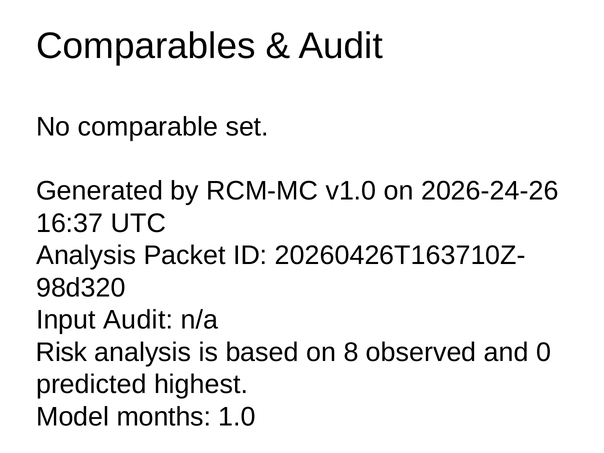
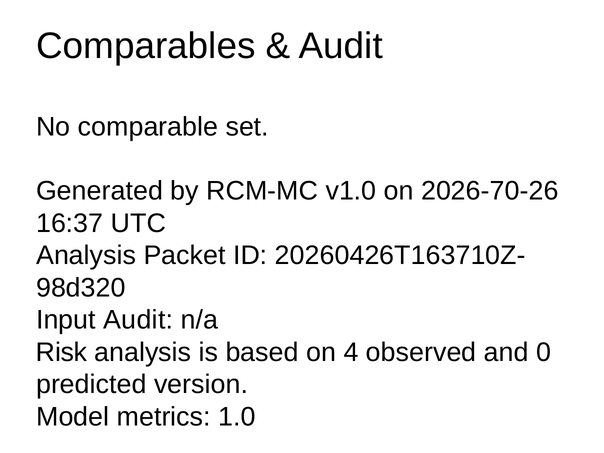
2026-24-26: 2026-24-26 -> 2026-70-26 (490, 191)
8: 8 -> 4 (351, 352)
highest: highest -> version (201, 384)
months: months -> metrics (164, 417)
